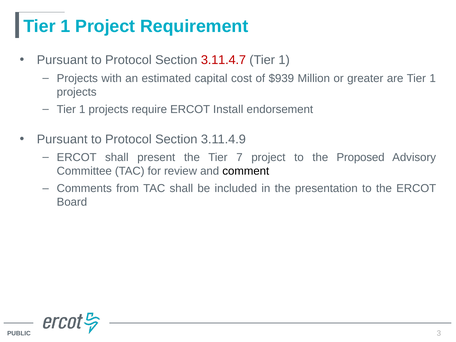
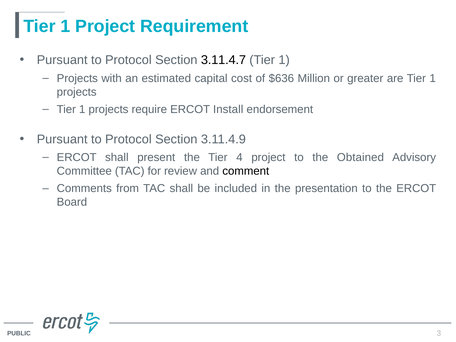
3.11.4.7 colour: red -> black (223, 60)
$939: $939 -> $636 (281, 78)
7: 7 -> 4 (239, 157)
Proposed: Proposed -> Obtained (360, 157)
